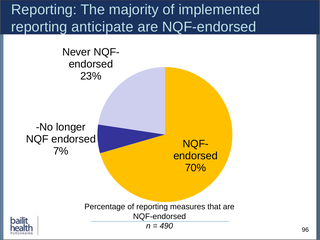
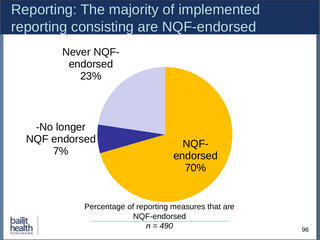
anticipate: anticipate -> consisting (103, 27)
